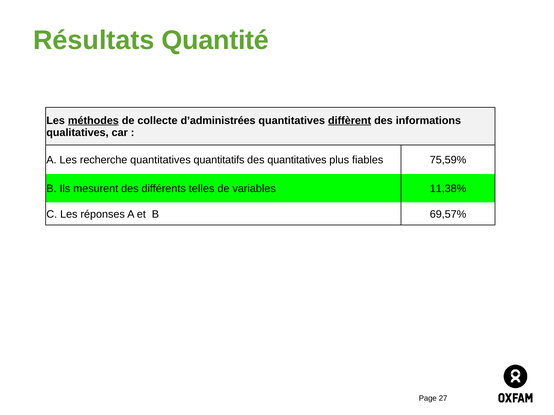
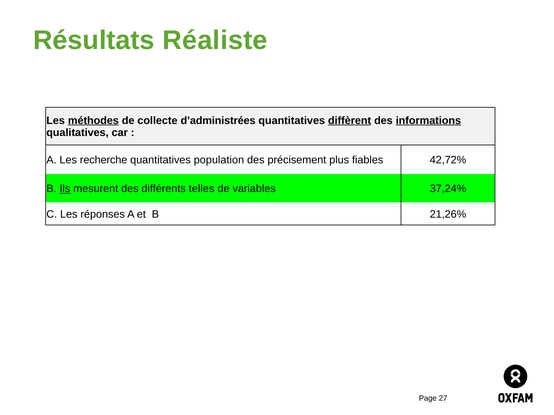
Quantité: Quantité -> Réaliste (215, 40)
informations underline: none -> present (428, 121)
quantitatifs: quantitatifs -> population (219, 160)
des quantitatives: quantitatives -> précisement (297, 160)
75,59%: 75,59% -> 42,72% (448, 160)
Ils underline: none -> present (65, 189)
11,38%: 11,38% -> 37,24% (448, 189)
69,57%: 69,57% -> 21,26% (448, 214)
